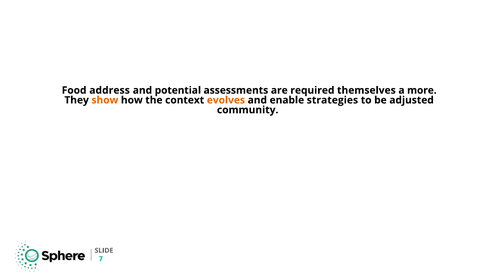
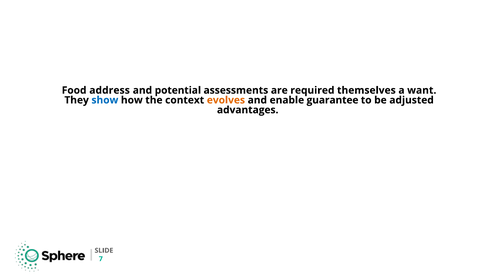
more: more -> want (422, 90)
show colour: orange -> blue (105, 100)
strategies: strategies -> guarantee (333, 100)
community: community -> advantages (248, 110)
